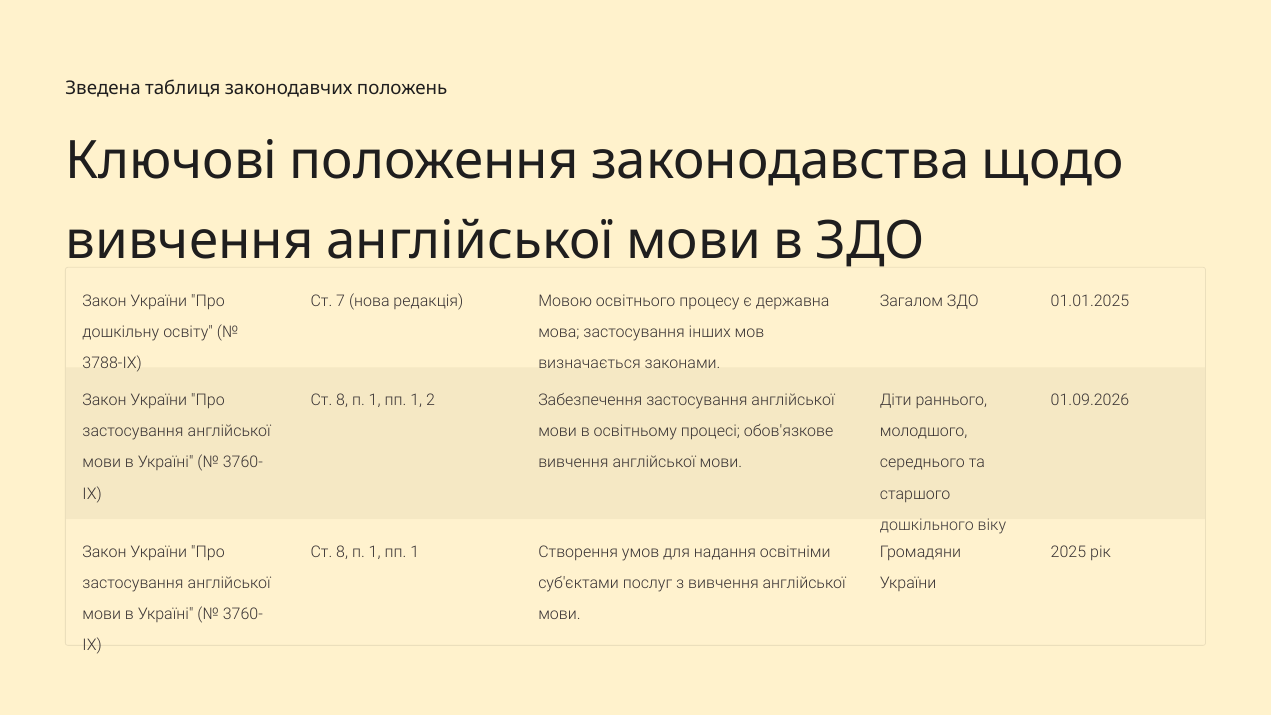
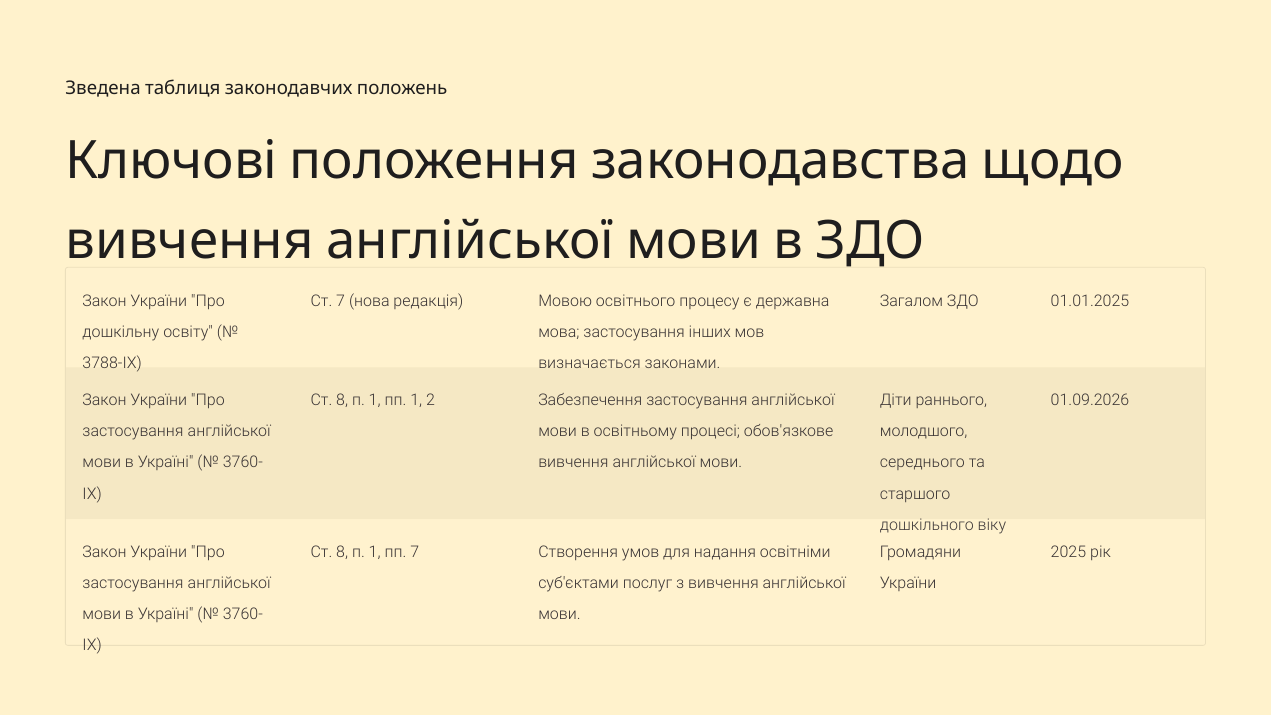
1: 1 -> 7 (415, 552)
